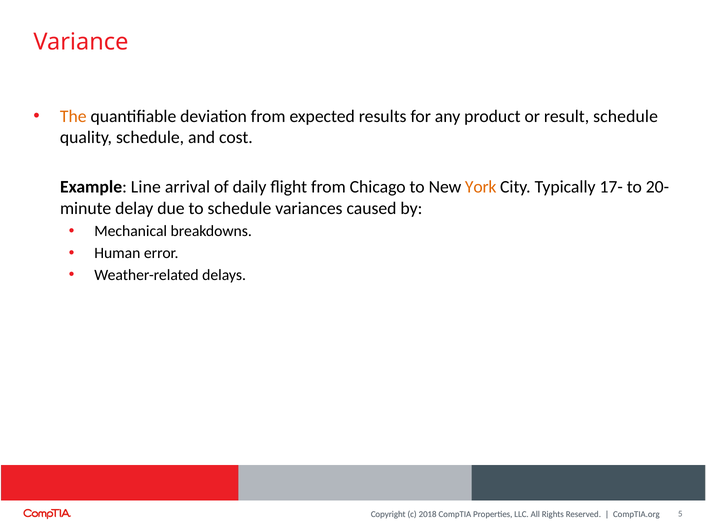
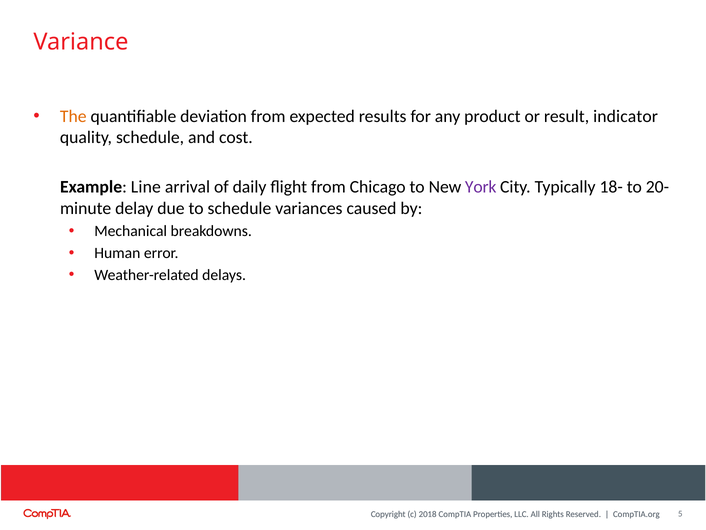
result schedule: schedule -> indicator (626, 116)
York colour: orange -> purple (481, 187)
17-: 17- -> 18- (611, 187)
